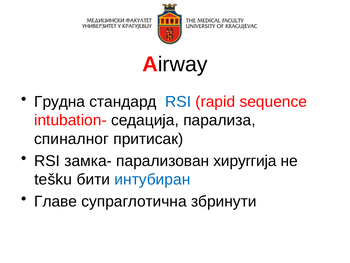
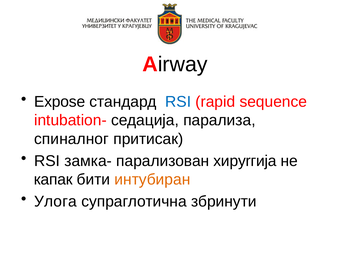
Грудна: Грудна -> Expose (60, 101)
tešku: tešku -> капак (53, 179)
интубиран colour: blue -> orange (152, 179)
Главе: Главе -> Улога (55, 201)
